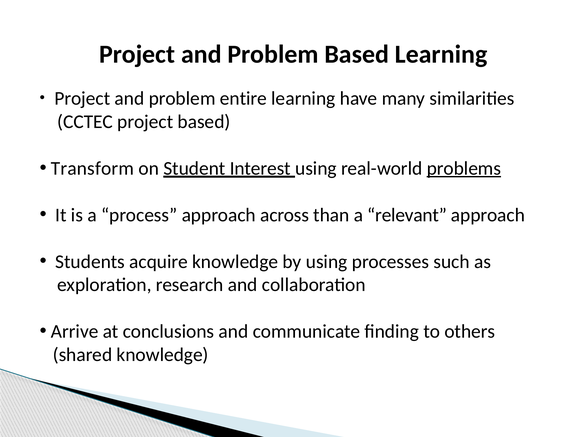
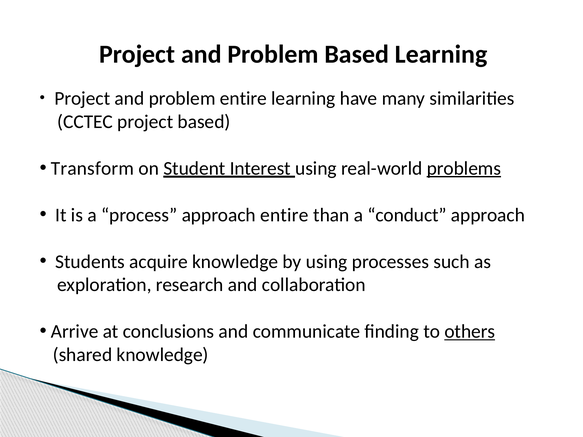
approach across: across -> entire (284, 215)
relevant: relevant -> conduct (407, 215)
others underline: none -> present (470, 332)
